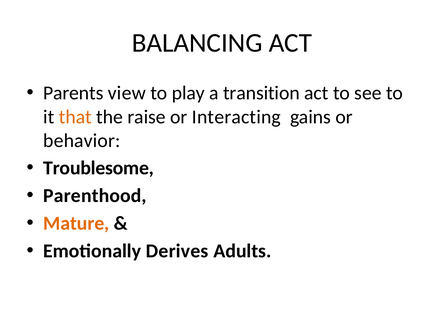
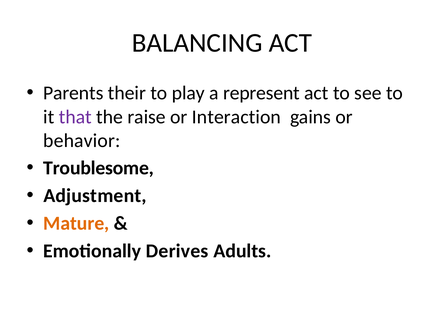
view: view -> their (127, 93)
transition: transition -> represent (261, 93)
that colour: orange -> purple (75, 117)
Interacting: Interacting -> Interaction (236, 117)
Parenthood: Parenthood -> Adjustment (95, 196)
